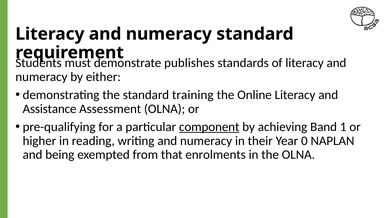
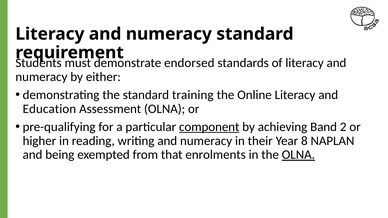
publishes: publishes -> endorsed (189, 63)
Assistance: Assistance -> Education (49, 109)
1: 1 -> 2 (343, 127)
0: 0 -> 8 (304, 141)
OLNA underline: none -> present (298, 155)
